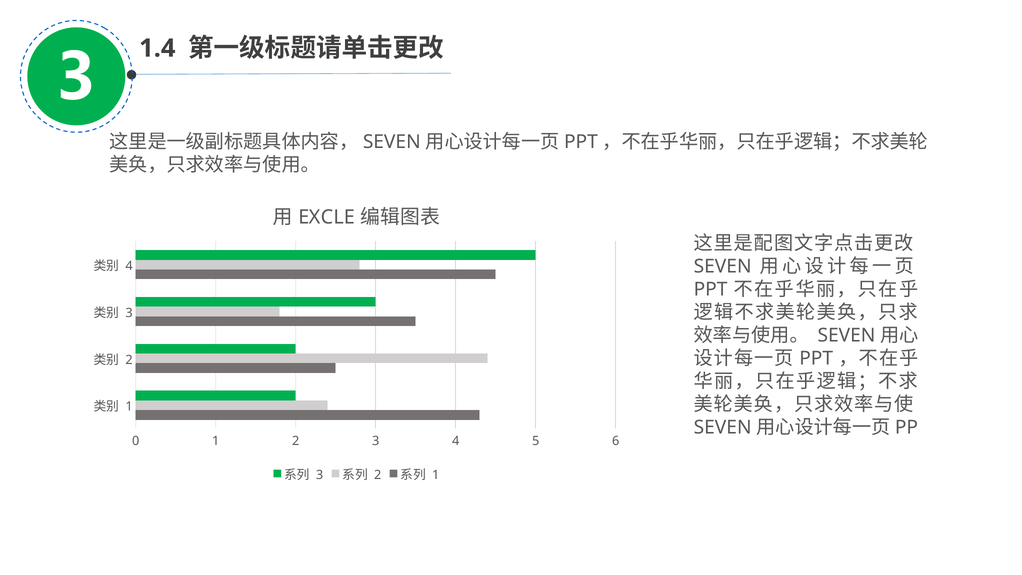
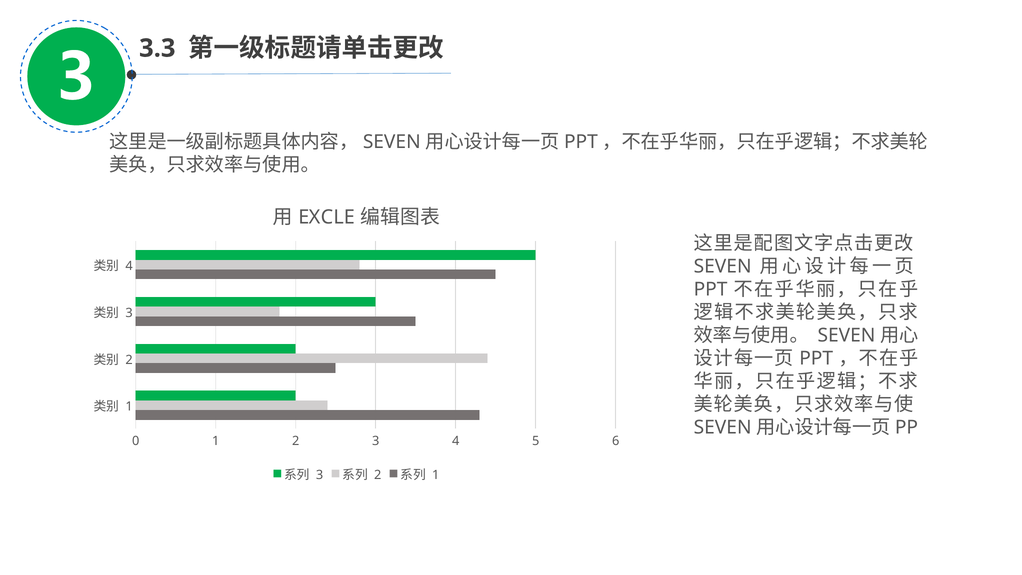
1.4: 1.4 -> 3.3 (157, 48)
